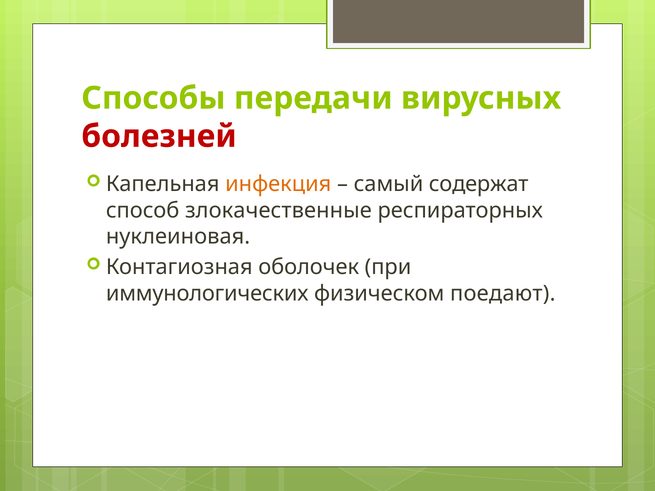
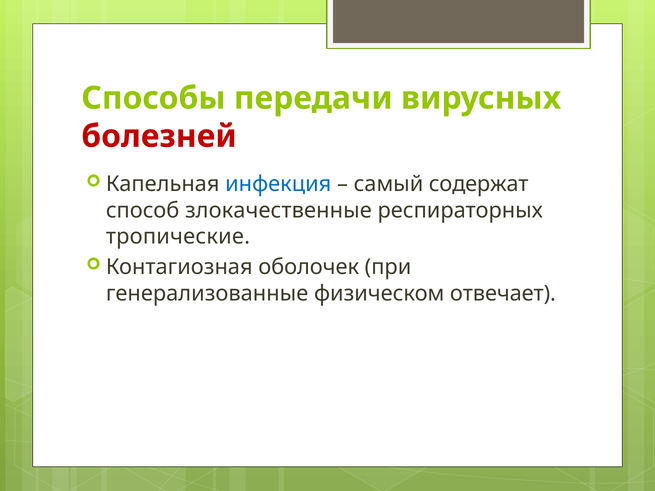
инфекция colour: orange -> blue (278, 184)
нуклеиновая: нуклеиновая -> тропические (178, 237)
иммунологических: иммунологических -> генерализованные (207, 294)
поедают: поедают -> отвечает (503, 294)
